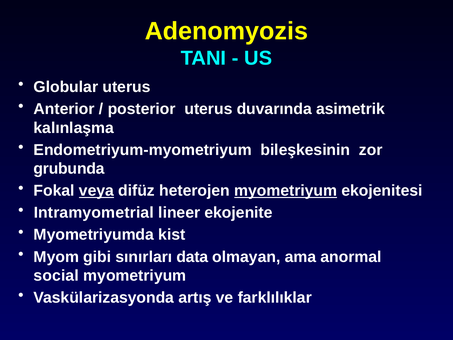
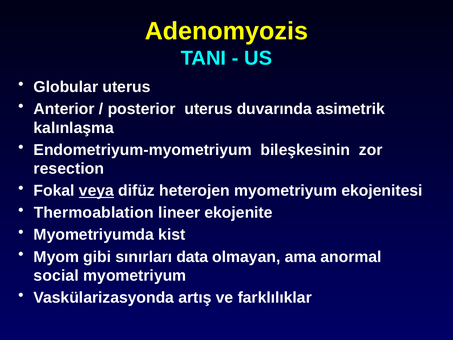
grubunda: grubunda -> resection (69, 169)
myometriyum underline: present -> none (286, 191)
Intramyometrial: Intramyometrial -> Thermoablation (94, 213)
